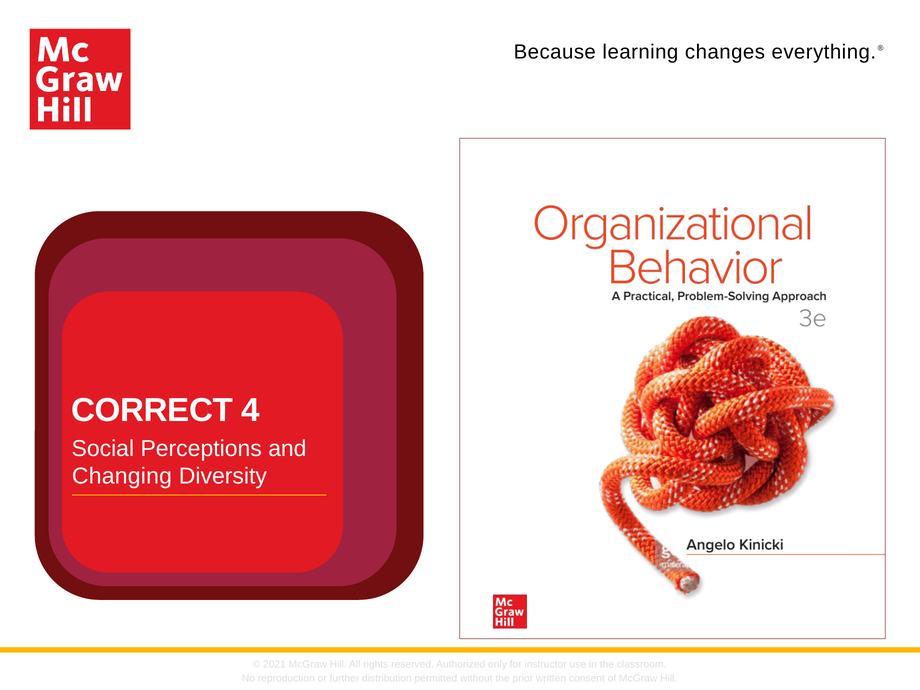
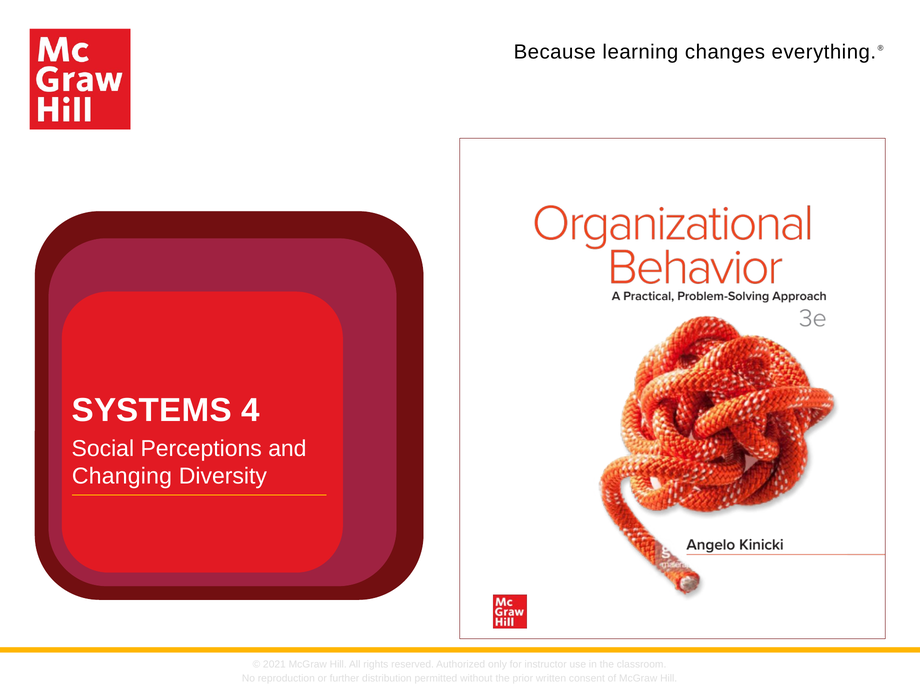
CORRECT: CORRECT -> SYSTEMS (152, 410)
